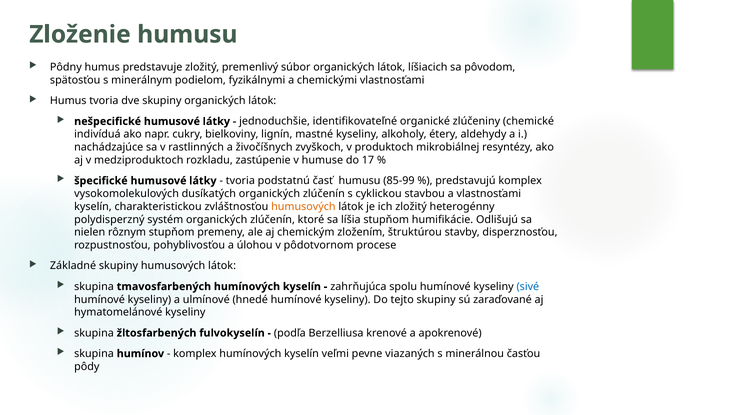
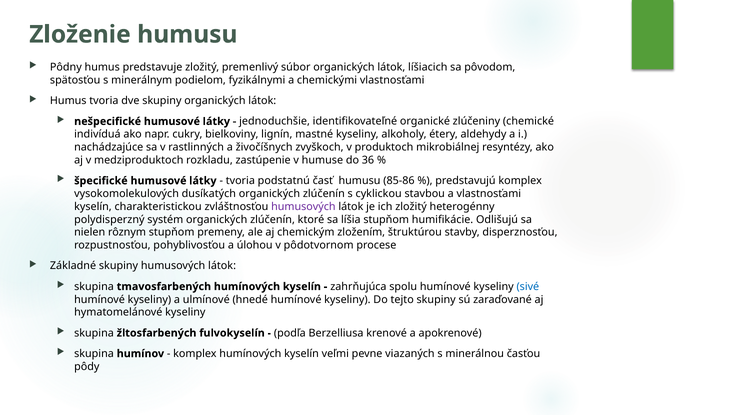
17: 17 -> 36 (368, 160)
85-99: 85-99 -> 85-86 (399, 181)
humusových colour: orange -> purple (303, 207)
